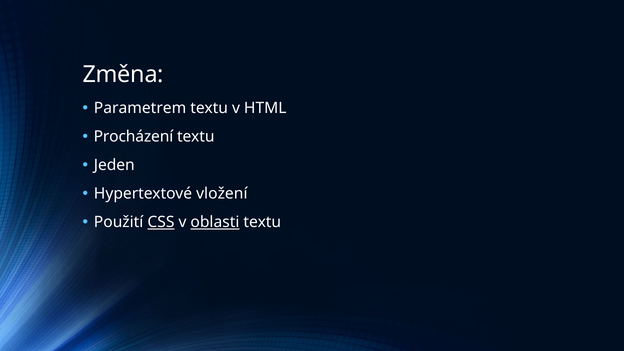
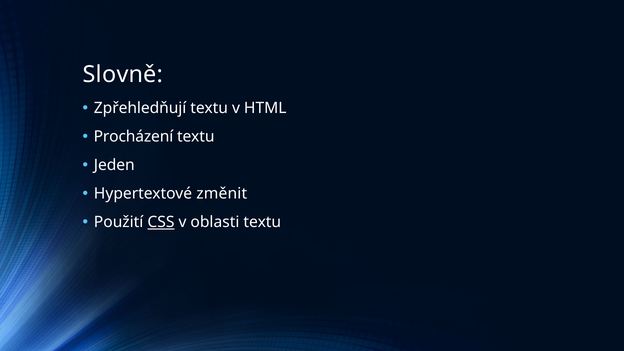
Změna: Změna -> Slovně (123, 75)
Parametrem: Parametrem -> Zpřehledňují (140, 108)
vložení: vložení -> změnit (222, 194)
oblasti underline: present -> none (215, 222)
